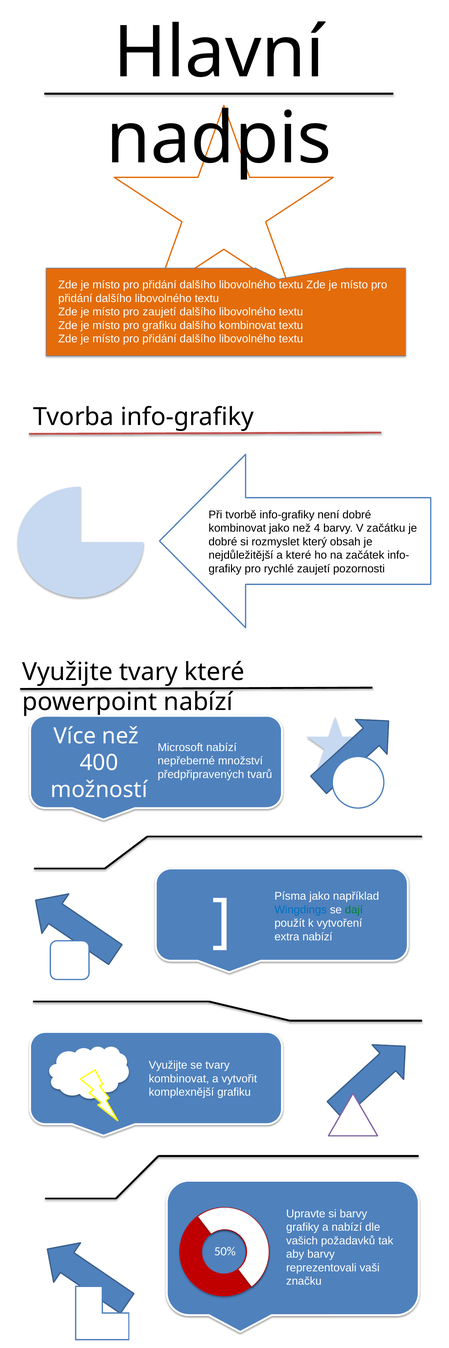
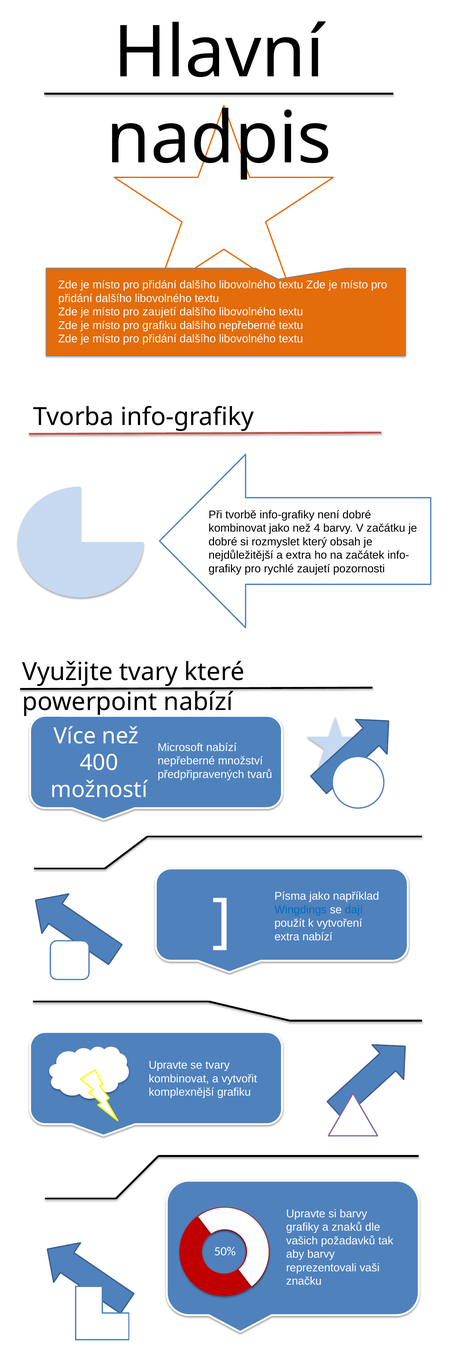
dalšího kombinovat: kombinovat -> nepřeberné (247, 325)
a které: které -> extra (299, 555)
dají colour: green -> blue (354, 909)
Využijte: Využijte -> Upravte (168, 1064)
a nabízí: nabízí -> znaků (347, 1226)
